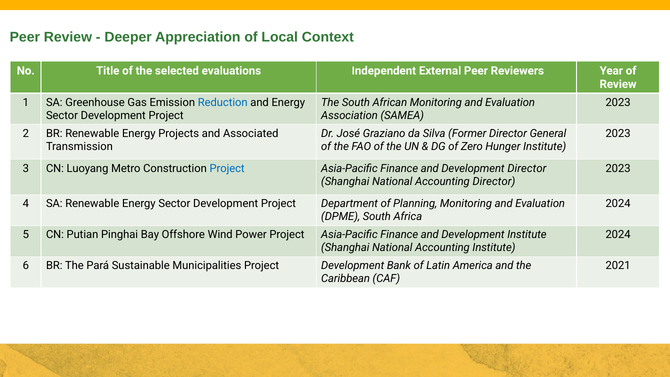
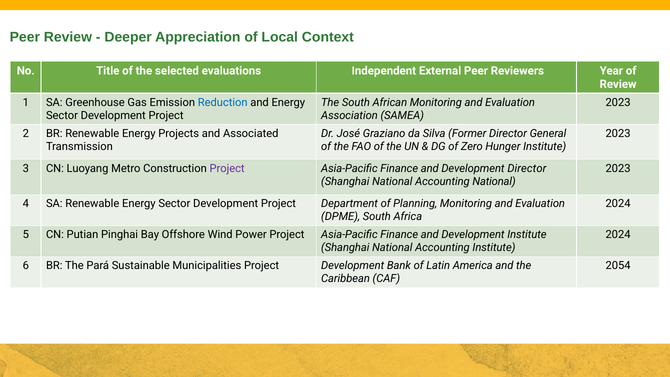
Project colour: blue -> purple (227, 169)
Accounting Director: Director -> National (494, 181)
2021: 2021 -> 2054 (618, 266)
